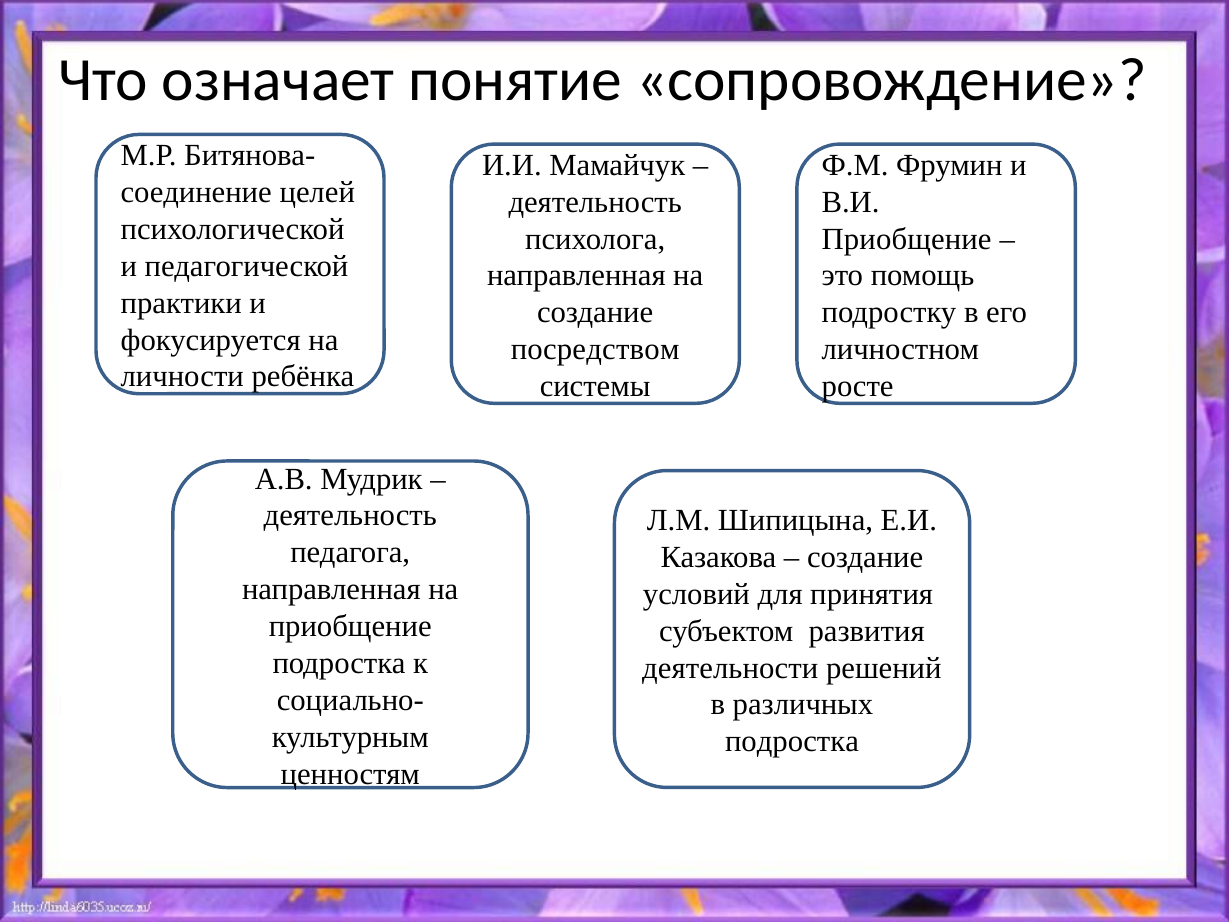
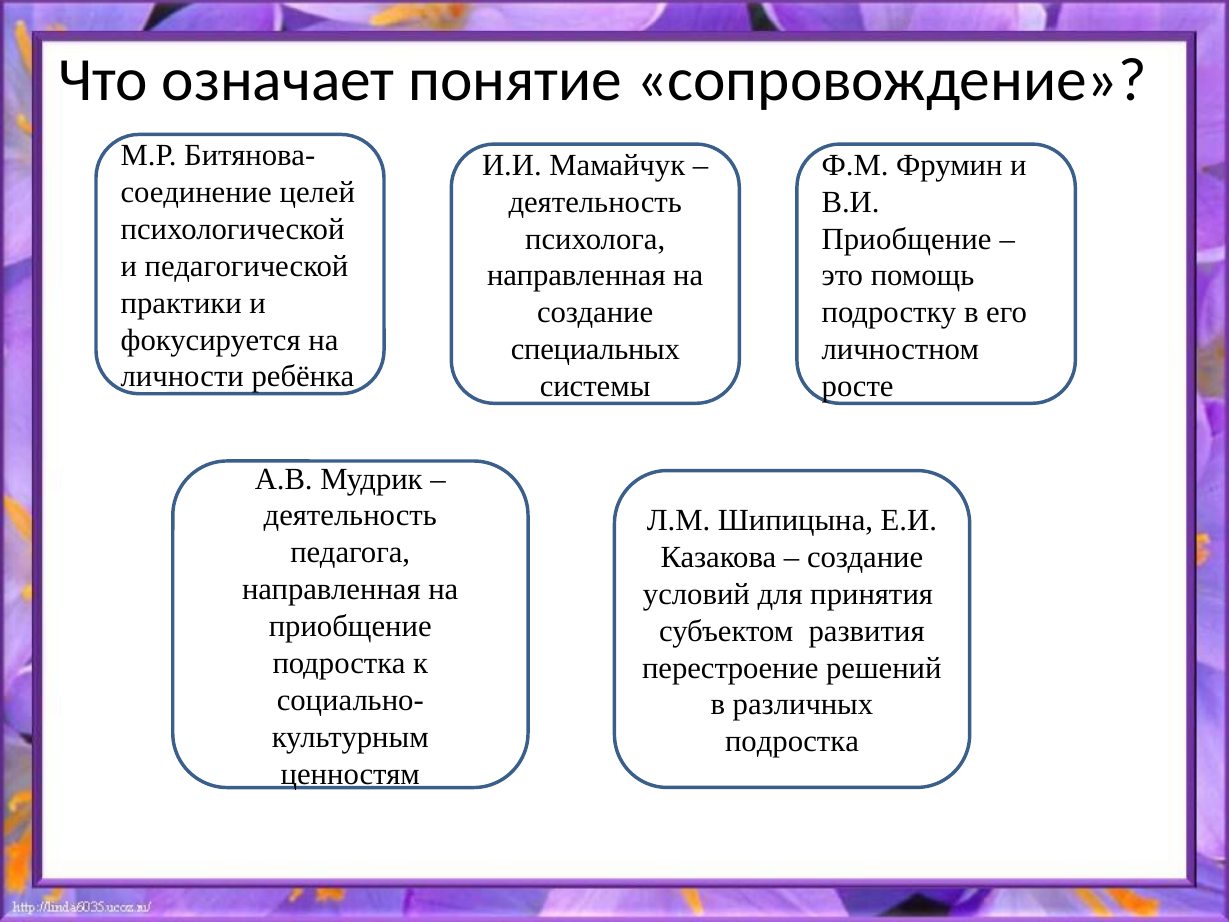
посредством: посредством -> специальных (595, 349)
деятельности: деятельности -> перестроение (730, 668)
